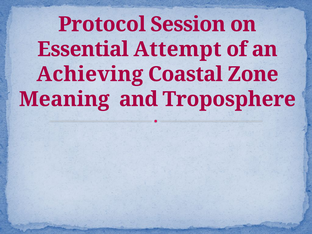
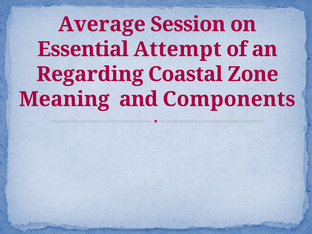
Protocol: Protocol -> Average (102, 24)
Achieving: Achieving -> Regarding (90, 74)
Troposphere: Troposphere -> Components (229, 99)
